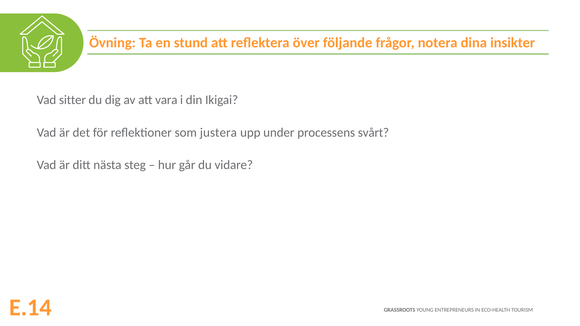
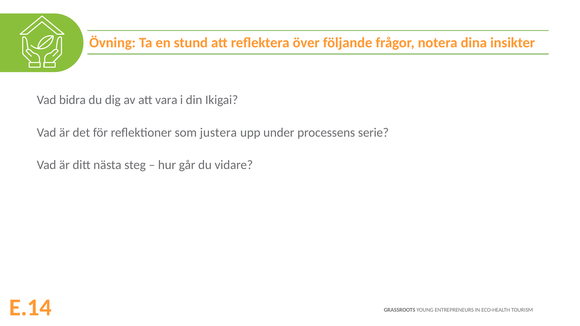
sitter: sitter -> bidra (72, 100)
svårt: svårt -> serie (373, 133)
